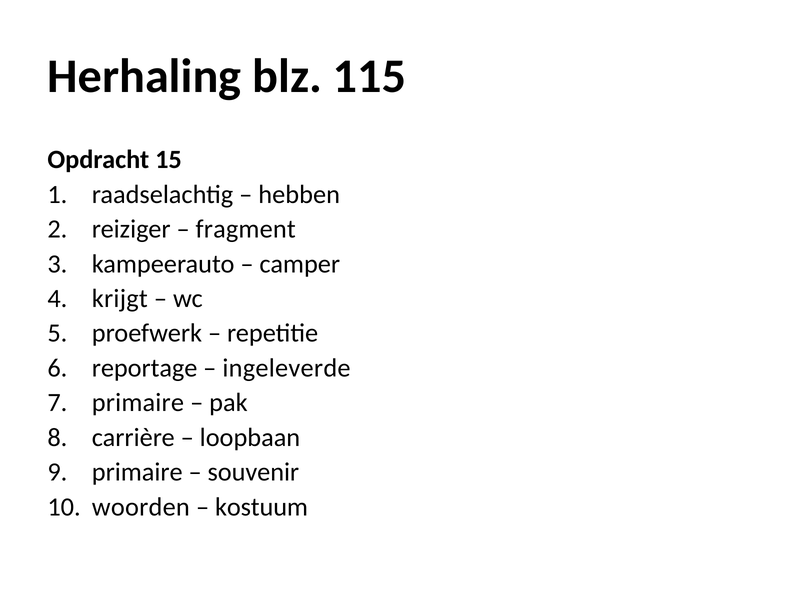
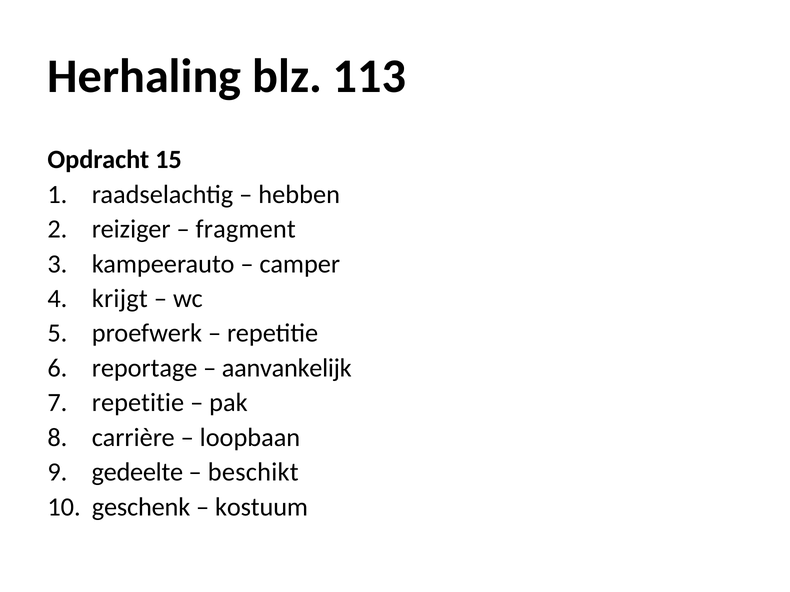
115: 115 -> 113 (370, 76)
ingeleverde: ingeleverde -> aanvankelijk (287, 368)
primaire: primaire -> repetitie (138, 403)
primaire: primaire -> gedeelte (137, 473)
souvenir: souvenir -> beschikt (253, 473)
woorden: woorden -> geschenk (141, 507)
